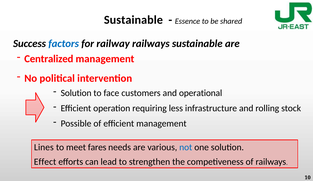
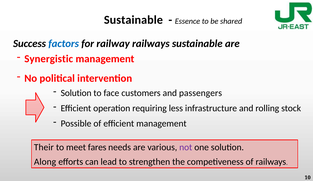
Centralized: Centralized -> Synergistic (49, 59)
operational: operational -> passengers (201, 93)
Lines: Lines -> Their (44, 147)
not colour: blue -> purple (186, 147)
Effect: Effect -> Along (45, 161)
